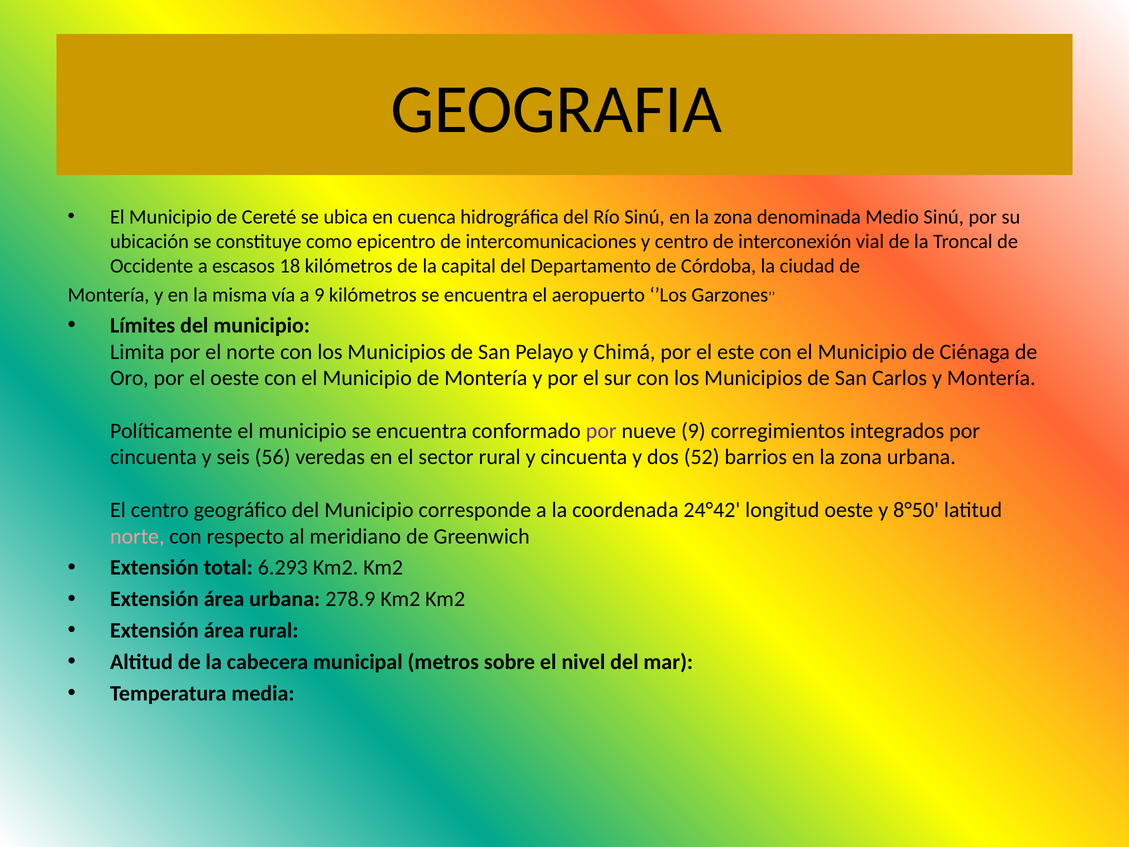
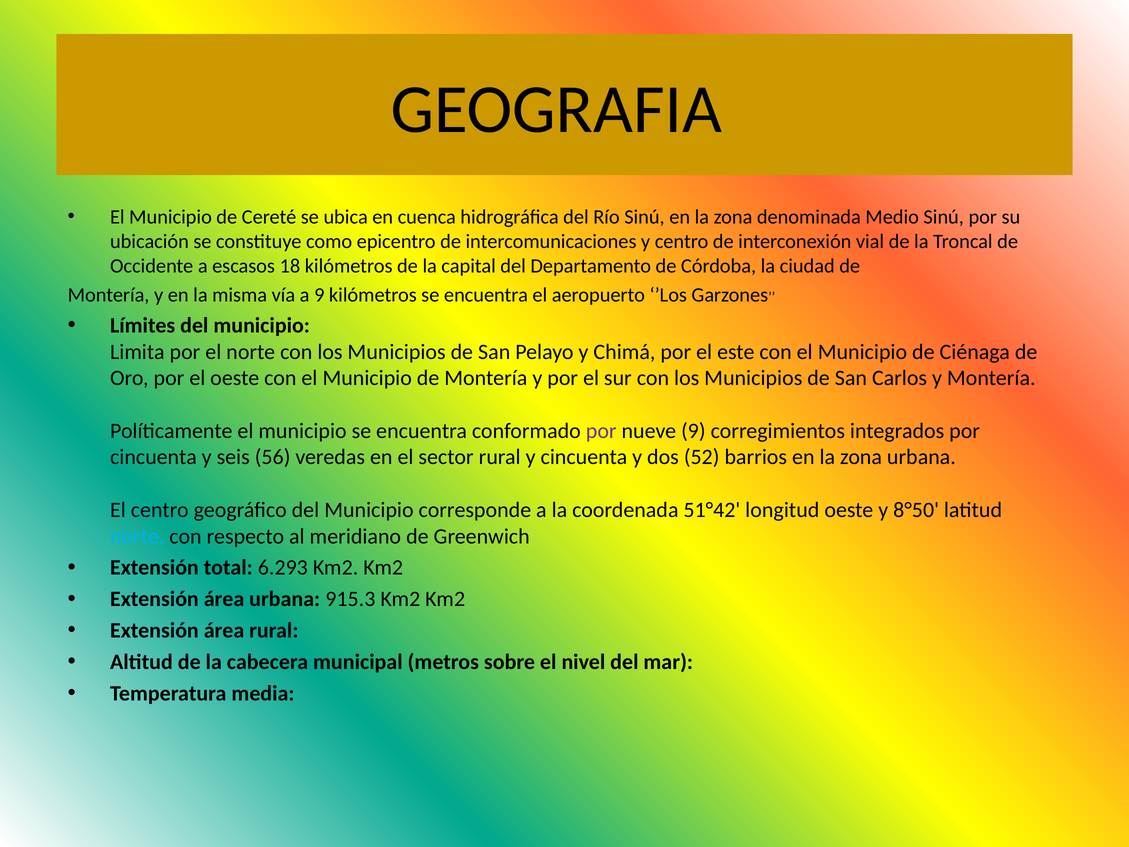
24°42: 24°42 -> 51°42 (712, 510)
norte colour: pink -> light blue (137, 536)
278.9: 278.9 -> 915.3 (350, 599)
